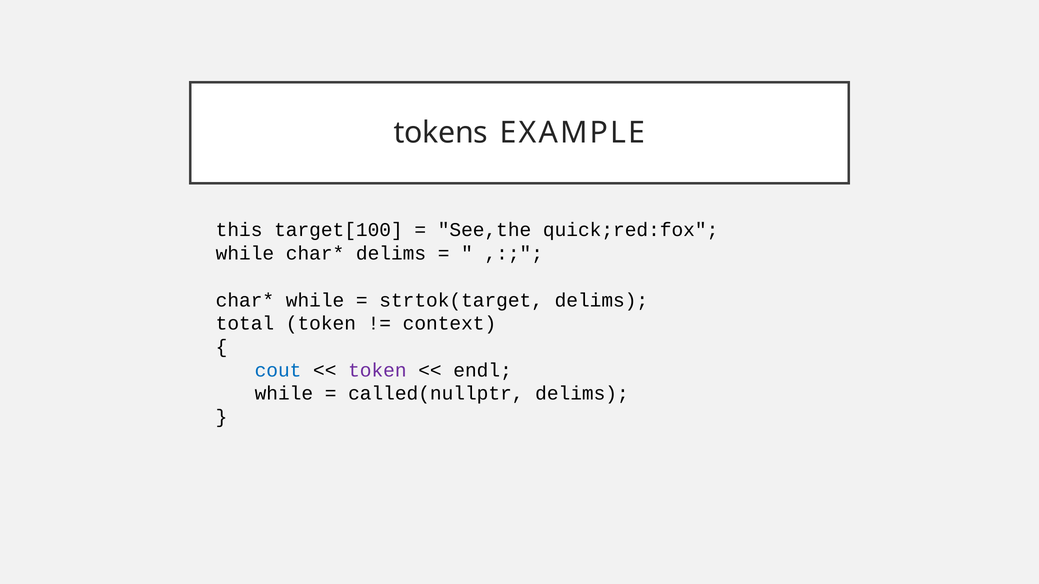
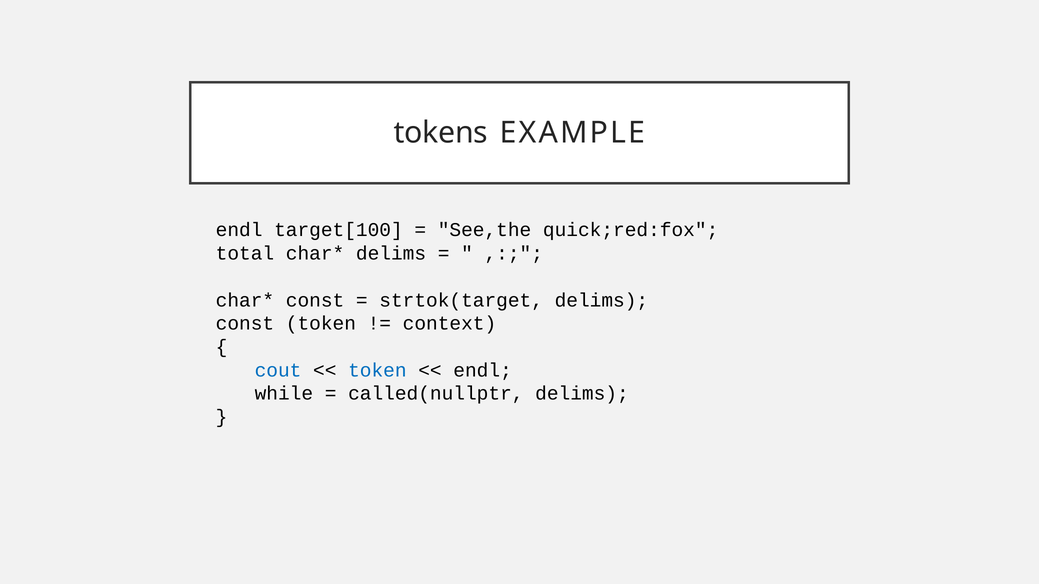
this: this -> endl (239, 230)
while: while -> total (245, 254)
while: while -> const (315, 300)
total: total -> const (245, 324)
token colour: purple -> blue (377, 370)
